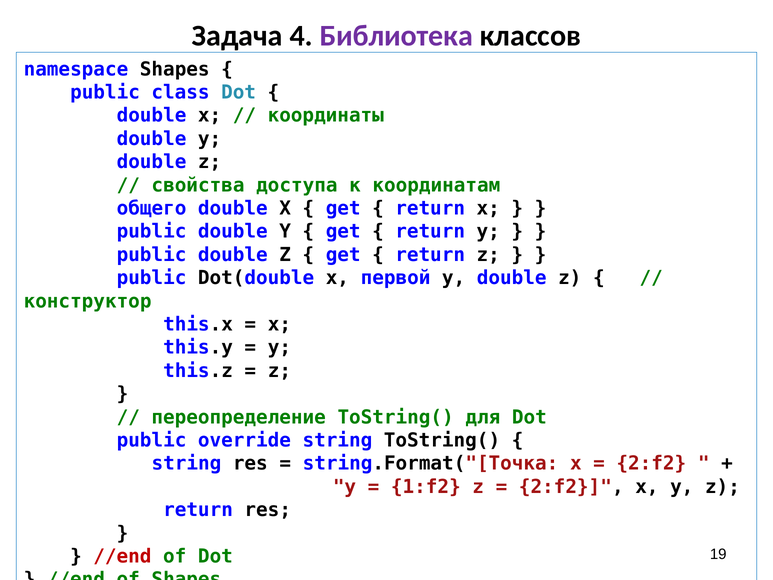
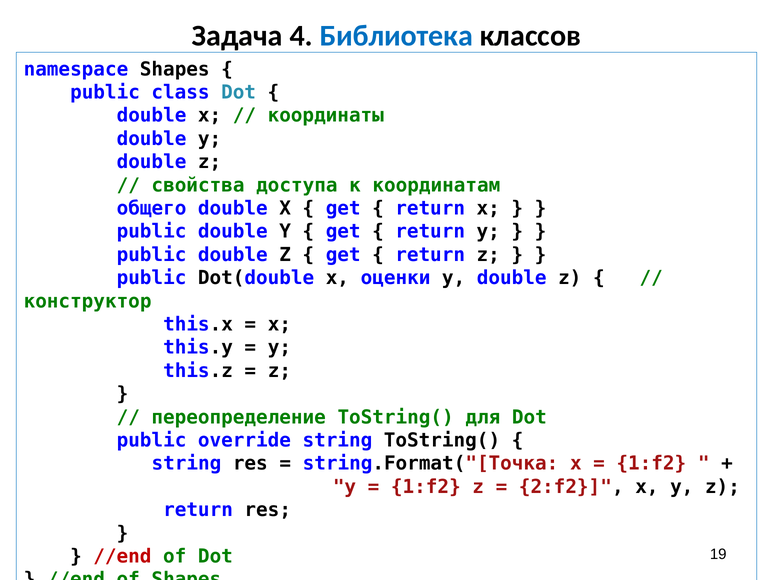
Библиотека colour: purple -> blue (396, 36)
первой: первой -> оценки (396, 278)
2:f2: 2:f2 -> 1:f2 (651, 463)
